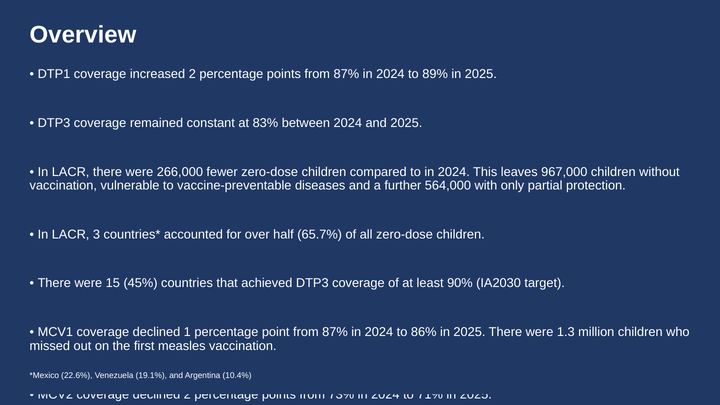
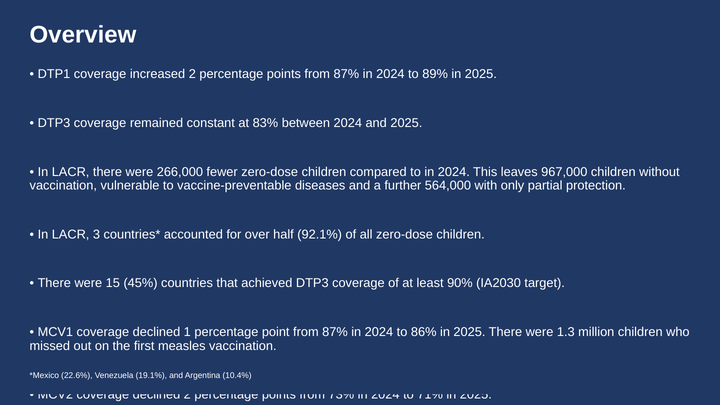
65.7%: 65.7% -> 92.1% (320, 234)
